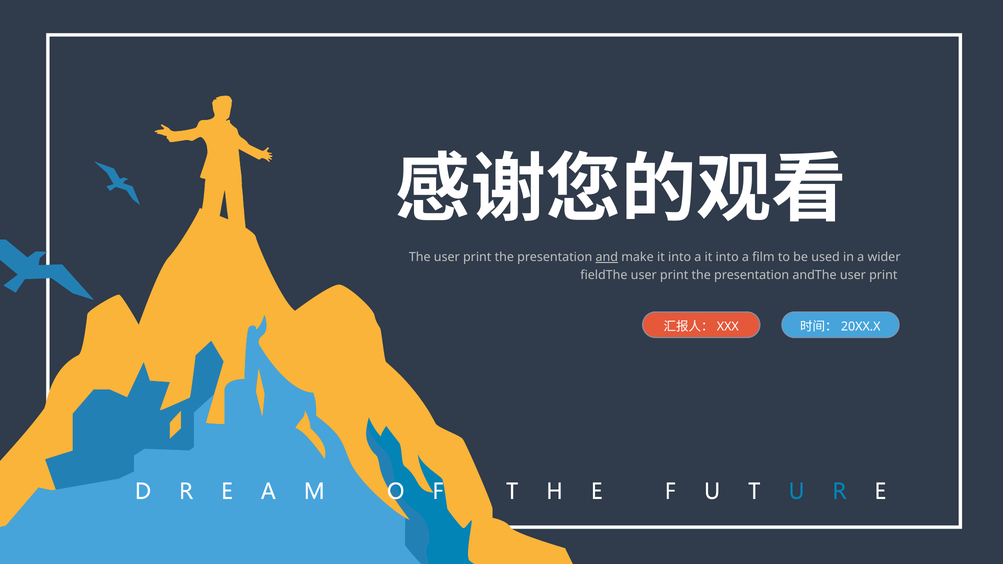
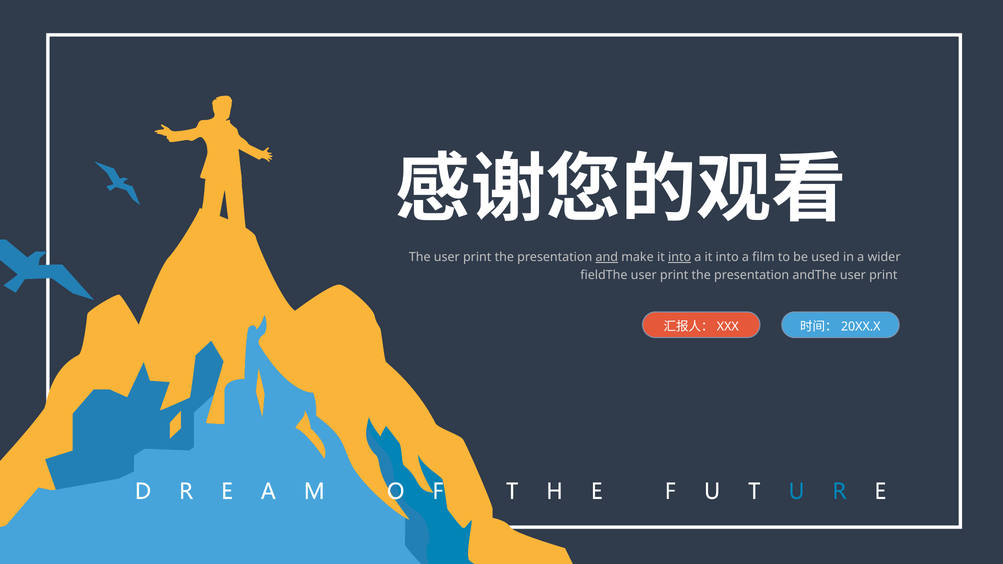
into underline: none -> present (680, 257)
